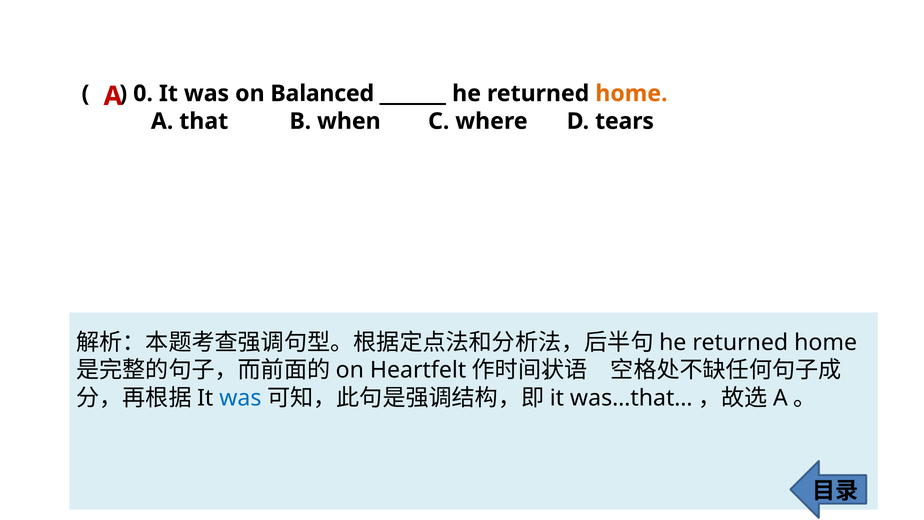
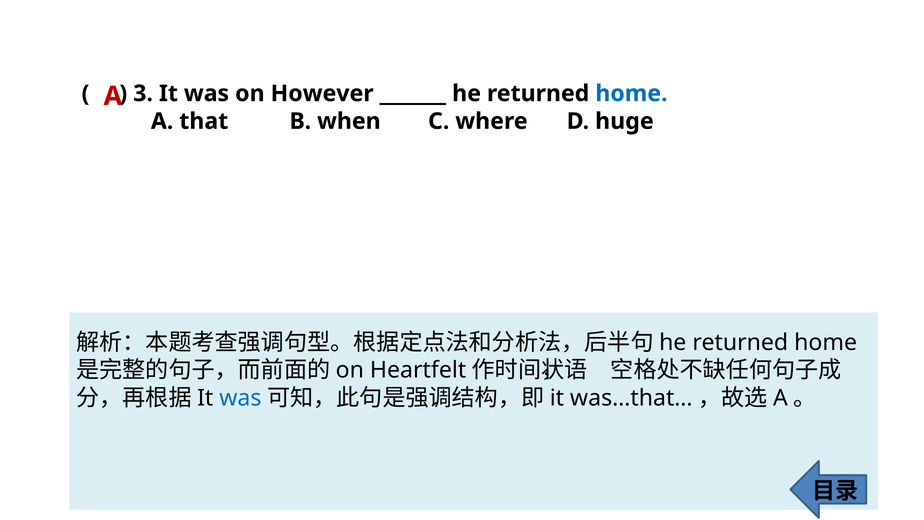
0: 0 -> 3 (143, 93)
Balanced: Balanced -> However (322, 93)
home colour: orange -> blue (631, 93)
tears: tears -> huge (624, 121)
